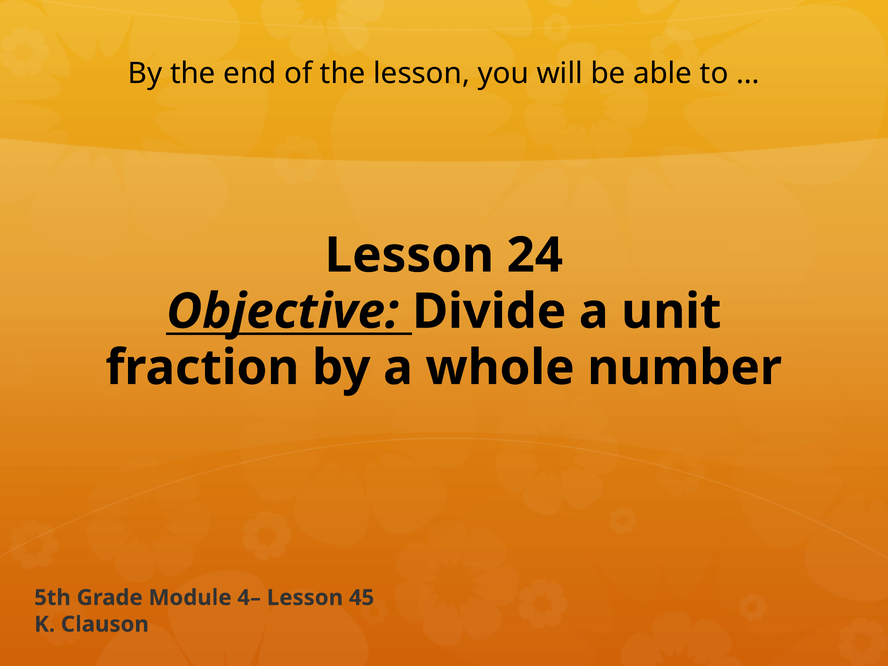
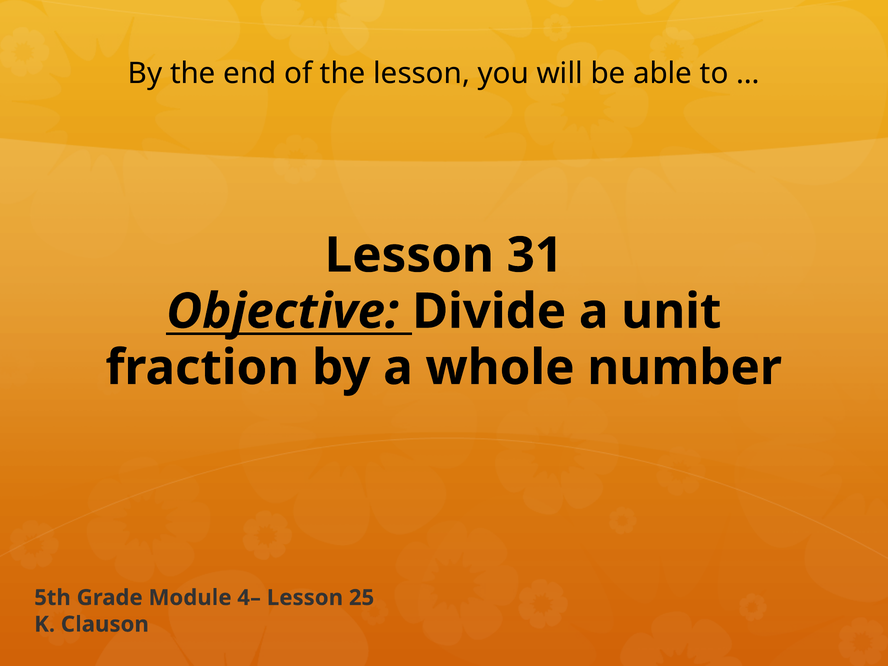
24: 24 -> 31 (535, 255)
45: 45 -> 25 (362, 598)
